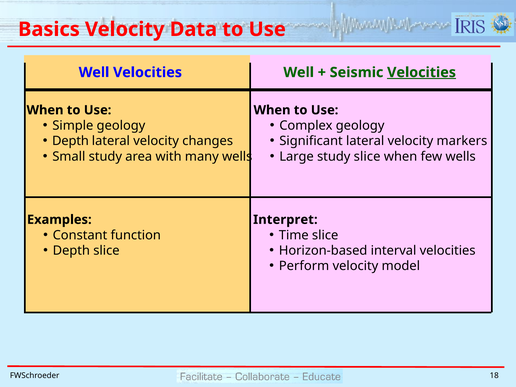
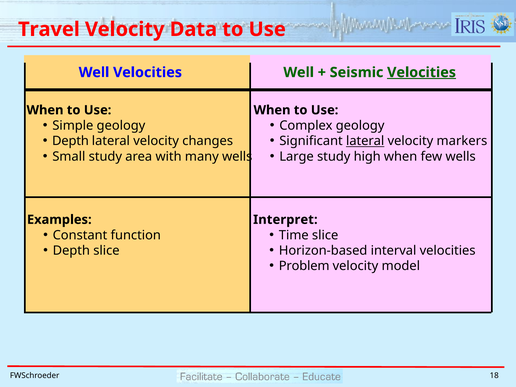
Basics: Basics -> Travel (49, 29)
lateral underline: none -> present (365, 141)
study slice: slice -> high (367, 157)
Perform: Perform -> Problem (304, 266)
